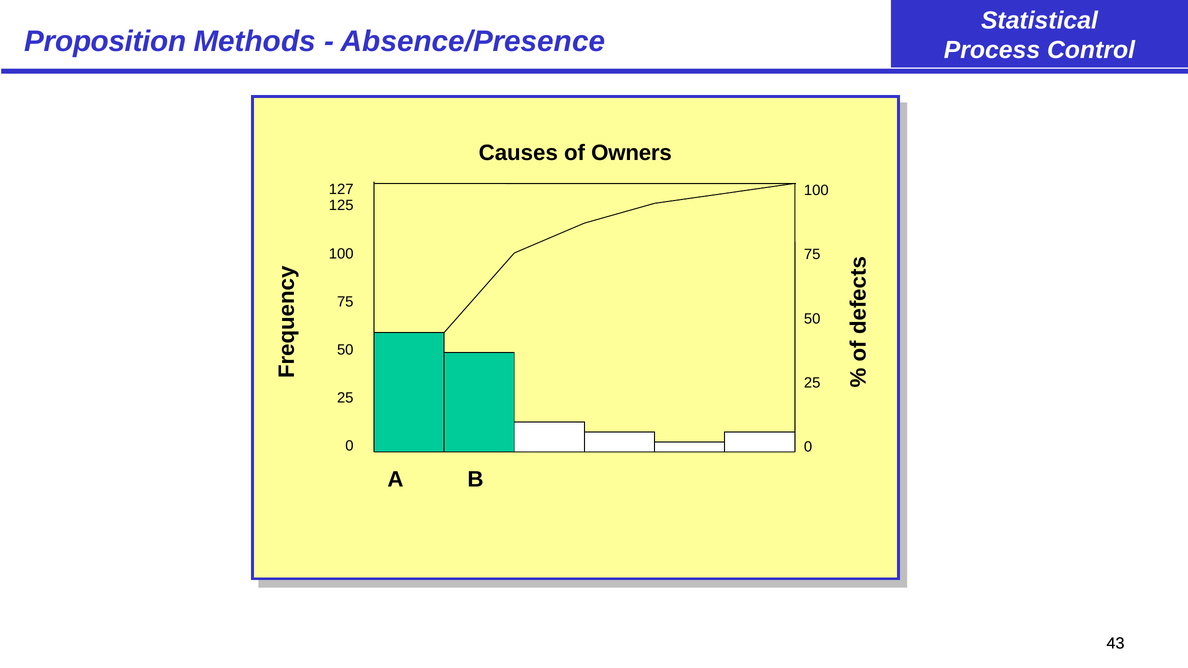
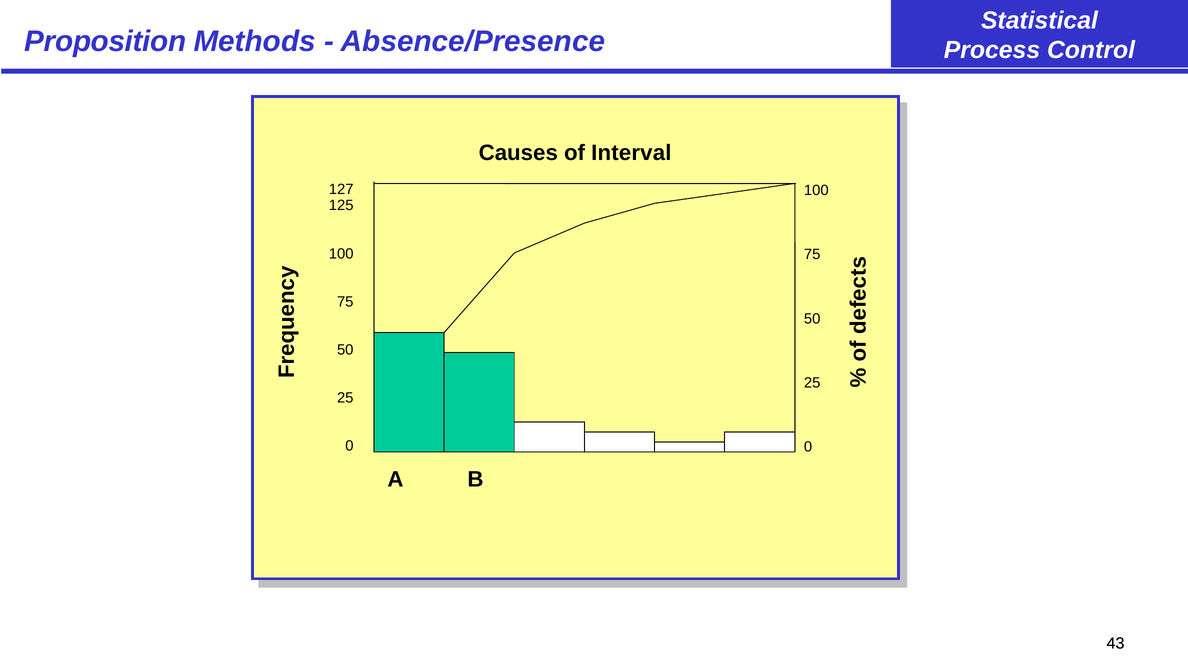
Owners: Owners -> Interval (631, 153)
